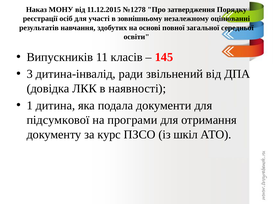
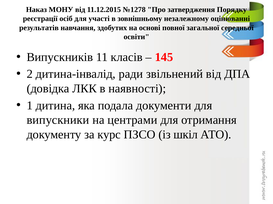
3: 3 -> 2 (30, 74)
підсумкової: підсумкової -> випускники (58, 120)
програми: програми -> центрами (132, 120)
